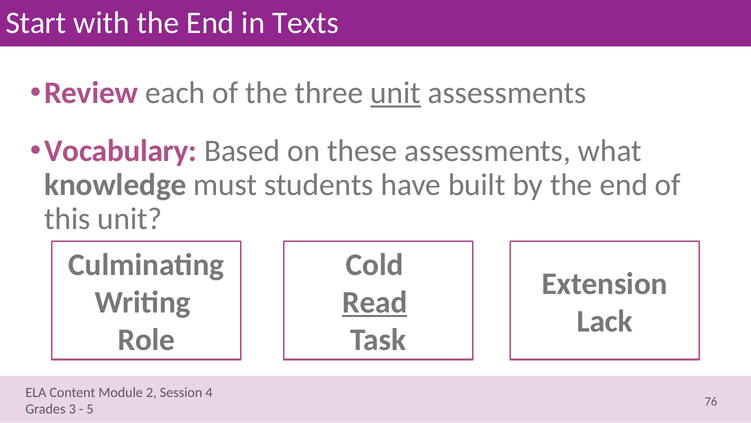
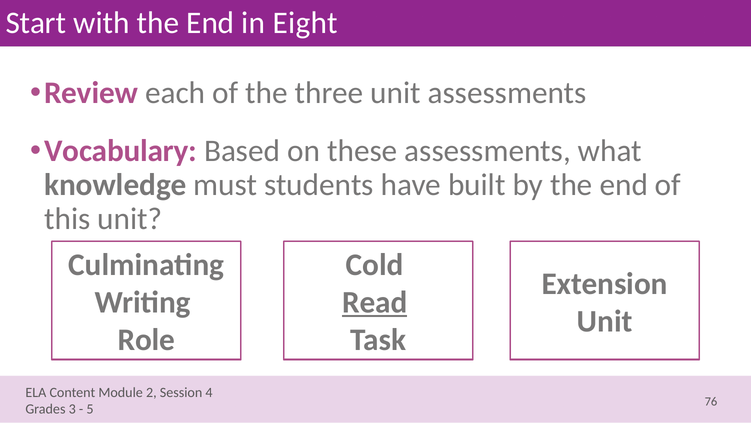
Texts: Texts -> Eight (305, 23)
unit underline: present -> none (396, 93)
Lack: Lack -> Unit (605, 321)
